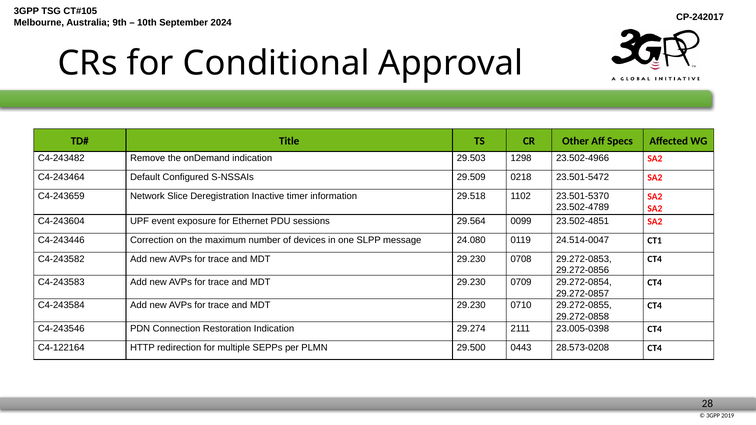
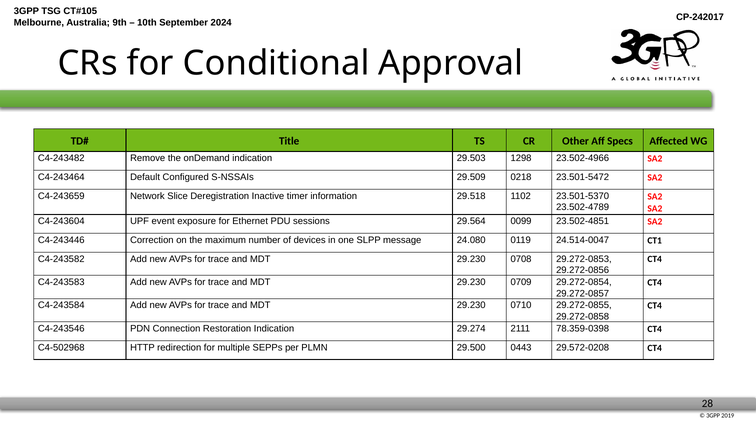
23.005-0398: 23.005-0398 -> 78.359-0398 (583, 329)
C4-122164: C4-122164 -> C4-502968 (61, 348)
28.573-0208: 28.573-0208 -> 29.572-0208 (583, 348)
